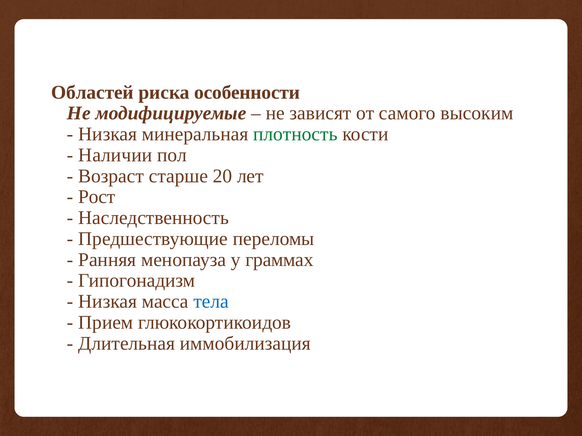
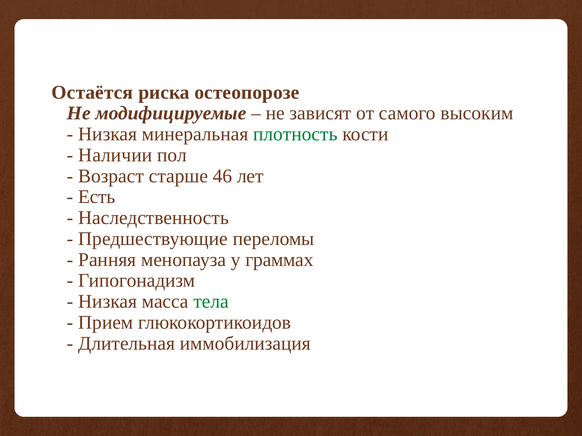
Областей: Областей -> Остаётся (92, 92)
особенности: особенности -> остеопорозе (247, 92)
20: 20 -> 46 (222, 176)
Рост: Рост -> Есть (97, 197)
тела colour: blue -> green (211, 302)
